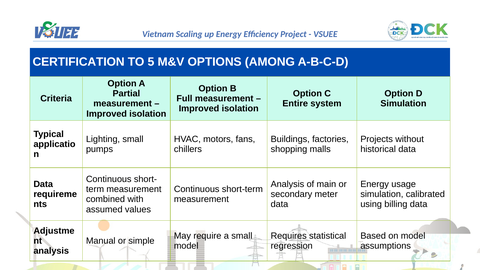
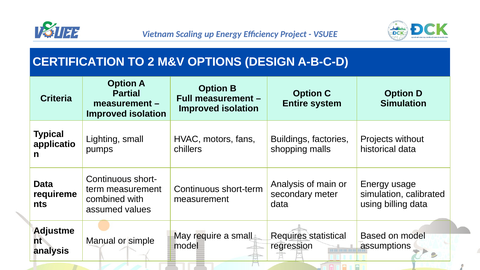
5: 5 -> 2 (151, 62)
AMONG: AMONG -> DESIGN (270, 62)
